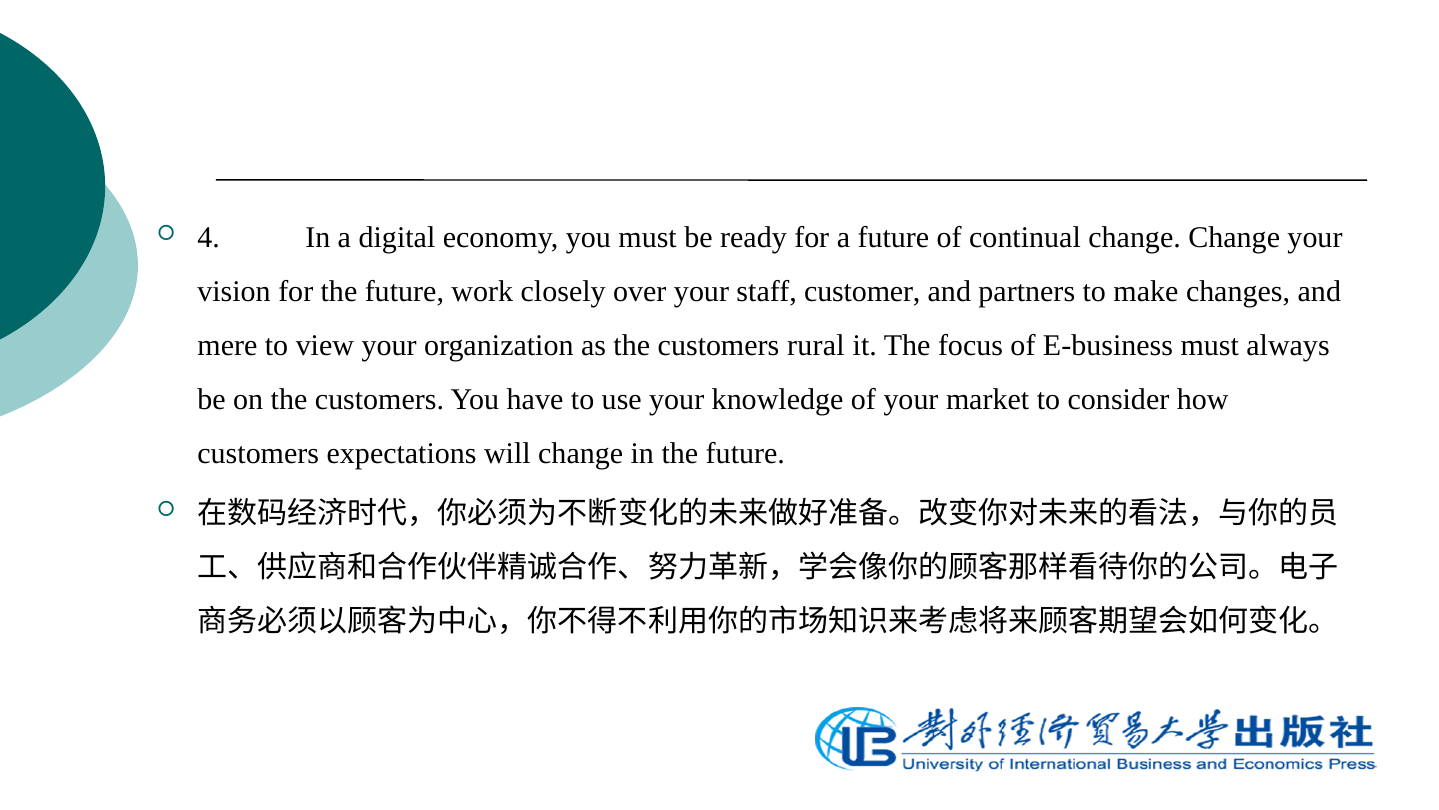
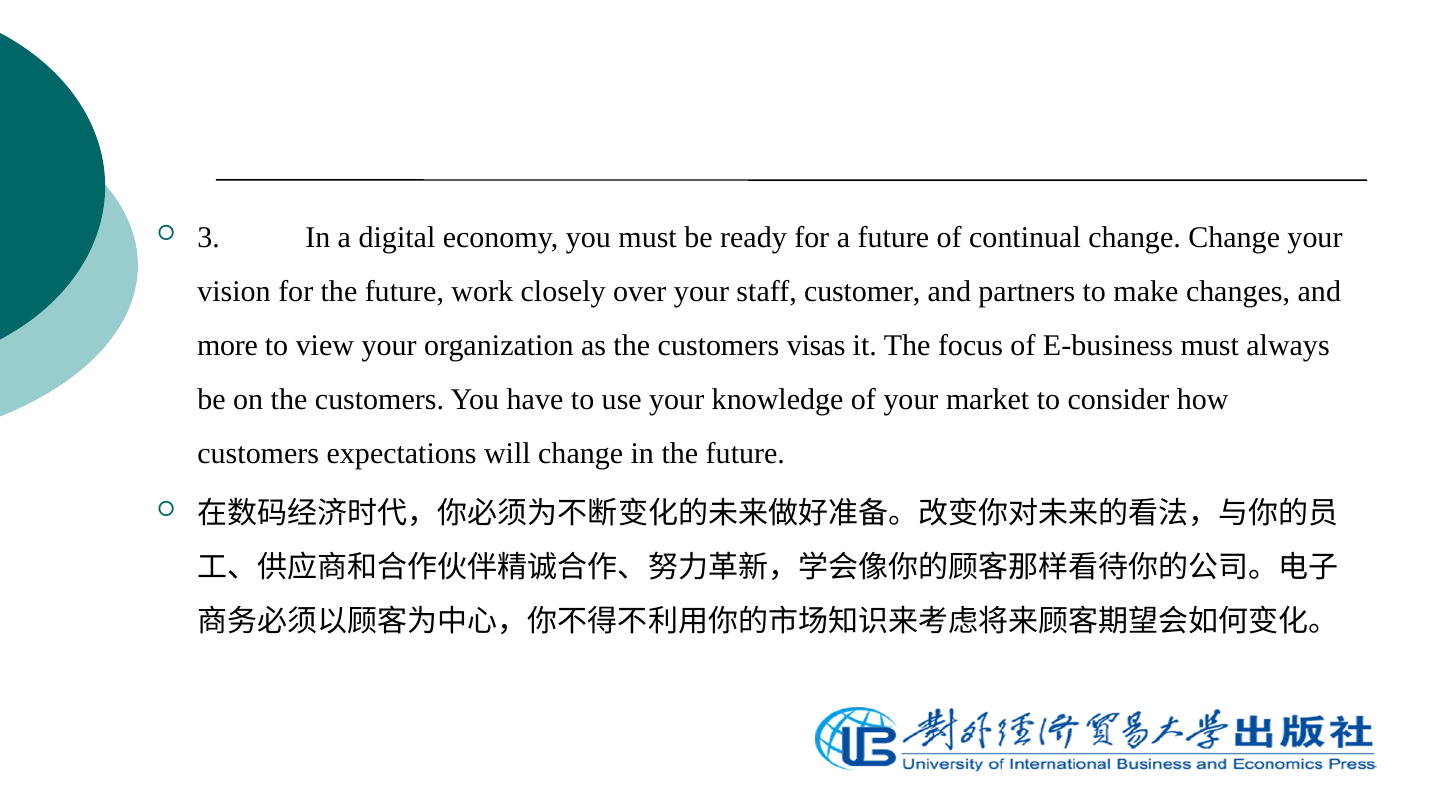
4: 4 -> 3 (209, 238)
mere: mere -> more (228, 346)
rural: rural -> visas (816, 346)
